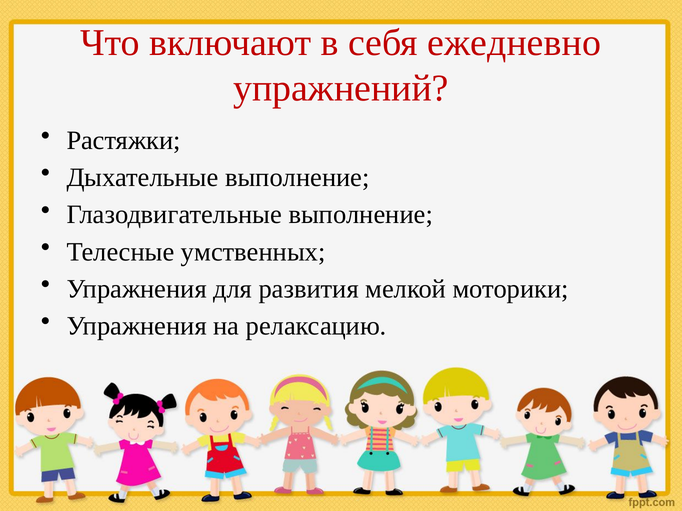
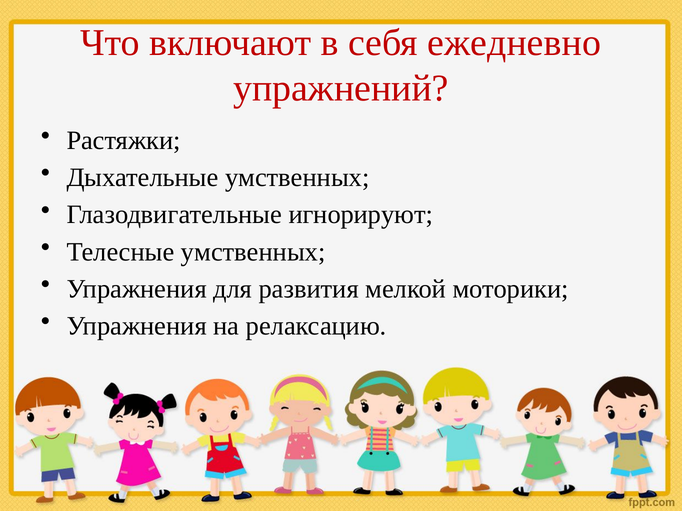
Дыхательные выполнение: выполнение -> умственных (297, 178)
Глазодвигательные выполнение: выполнение -> игнорируют (361, 215)
